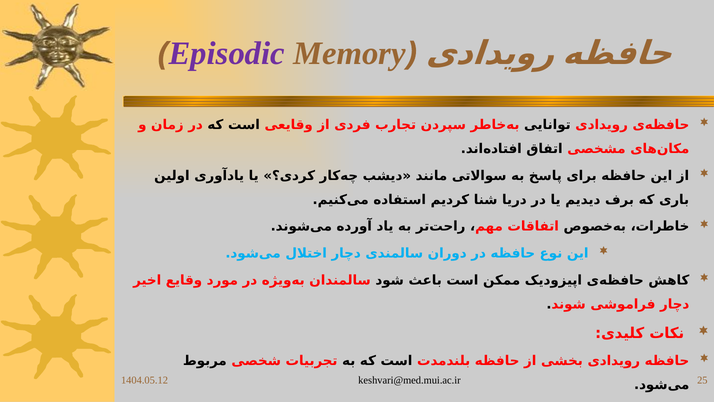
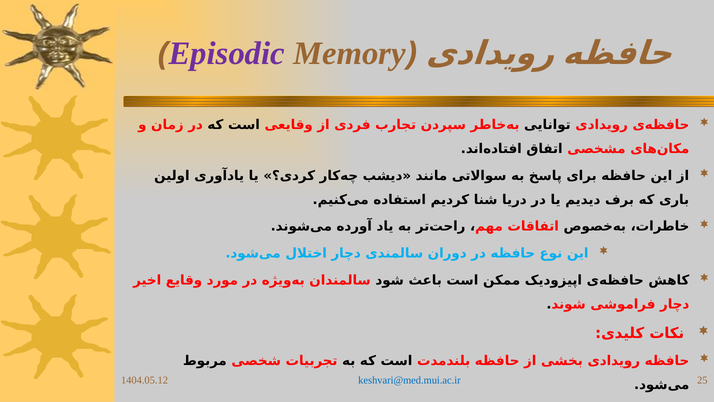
keshvari@med.mui.ac.ir colour: black -> blue (409, 380)
